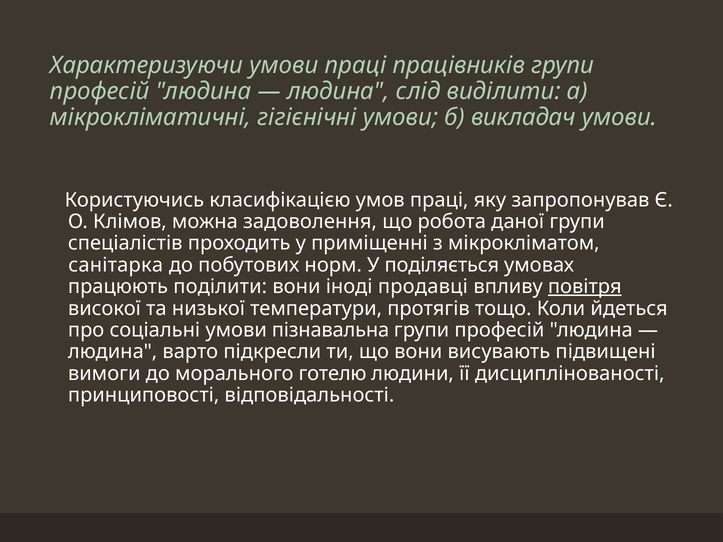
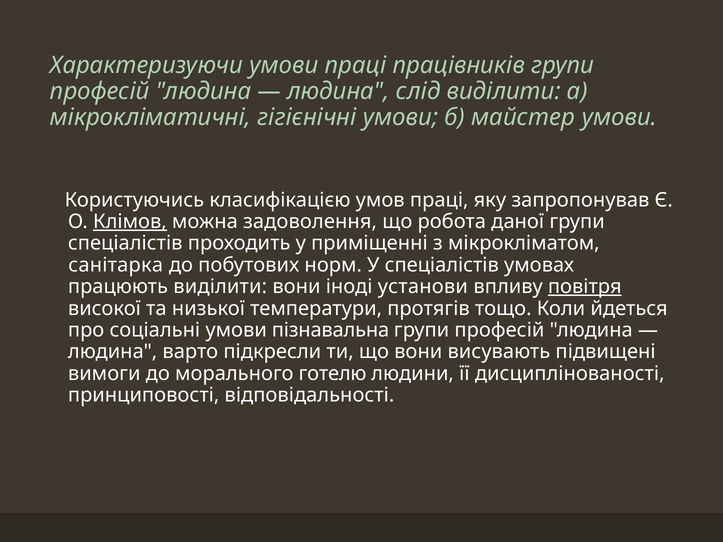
викладач: викладач -> майстер (523, 117)
Клімов underline: none -> present (130, 222)
У поділяється: поділяється -> спеціалістів (442, 265)
працюють поділити: поділити -> виділити (220, 287)
продавці: продавці -> установи (423, 287)
